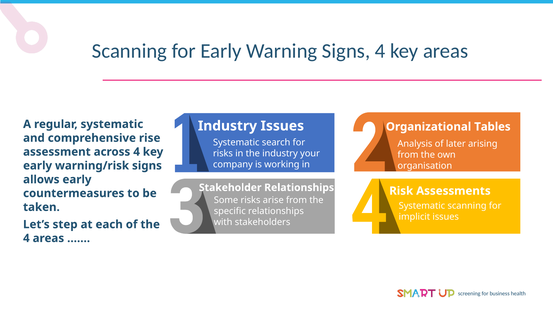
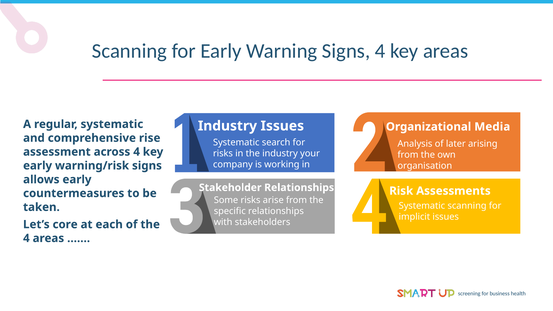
Tables: Tables -> Media (492, 127)
step: step -> core (65, 224)
